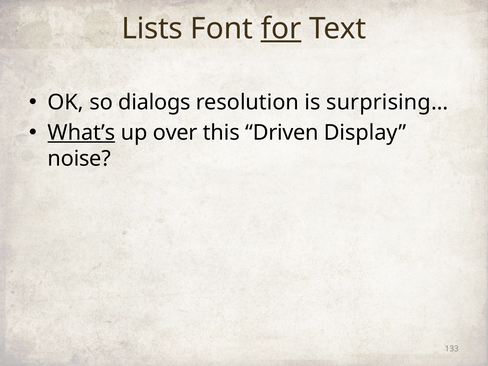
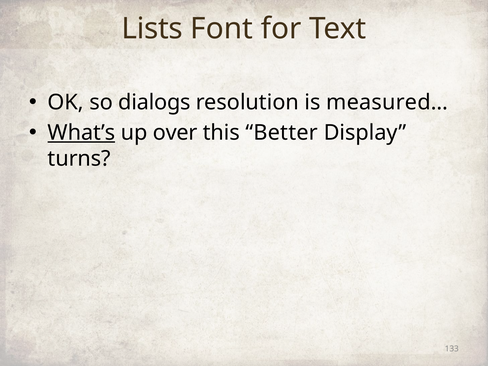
for underline: present -> none (281, 29)
surprising…: surprising… -> measured… (387, 102)
Driven: Driven -> Better (282, 133)
noise: noise -> turns (79, 159)
